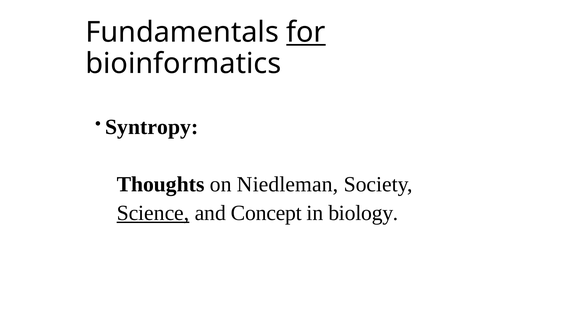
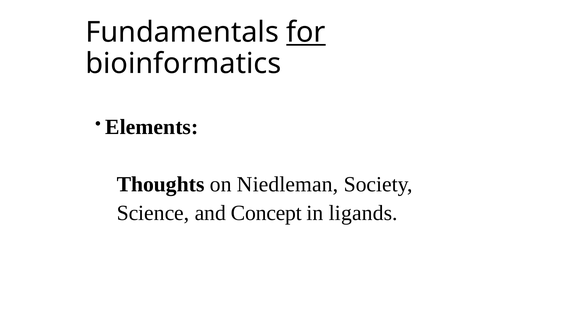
Syntropy: Syntropy -> Elements (152, 127)
Science underline: present -> none (153, 213)
biology: biology -> ligands (363, 213)
